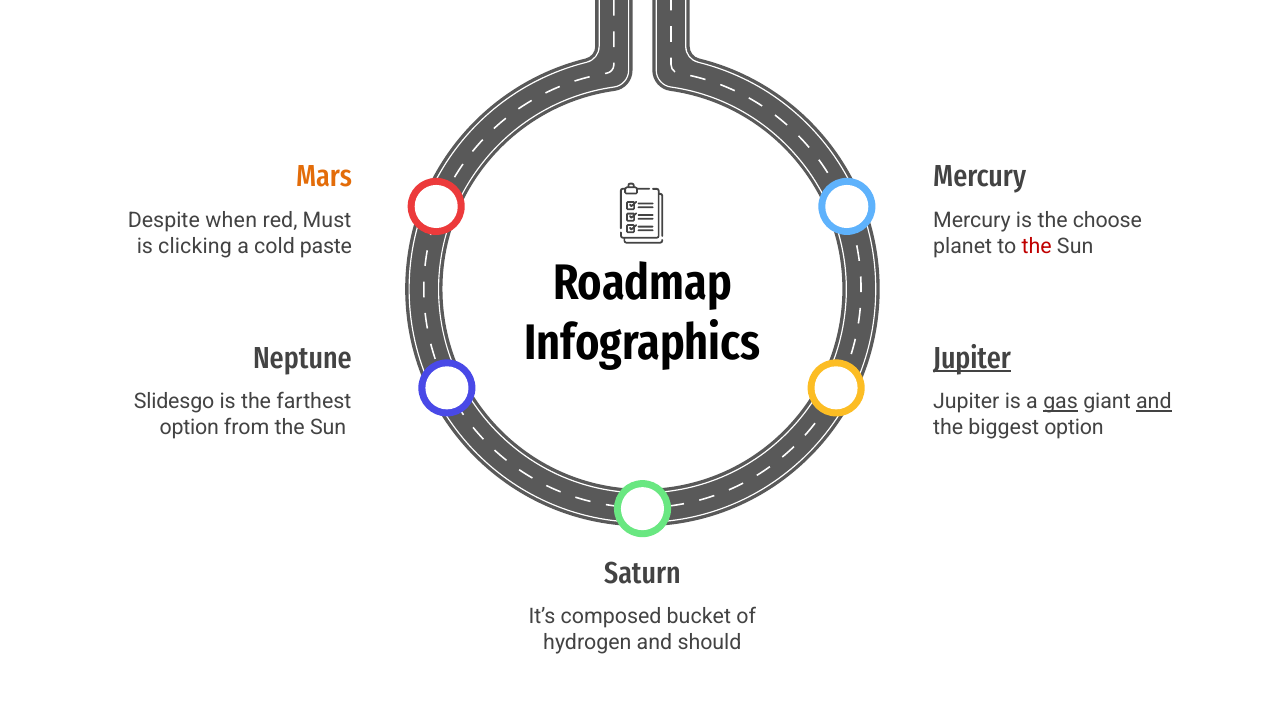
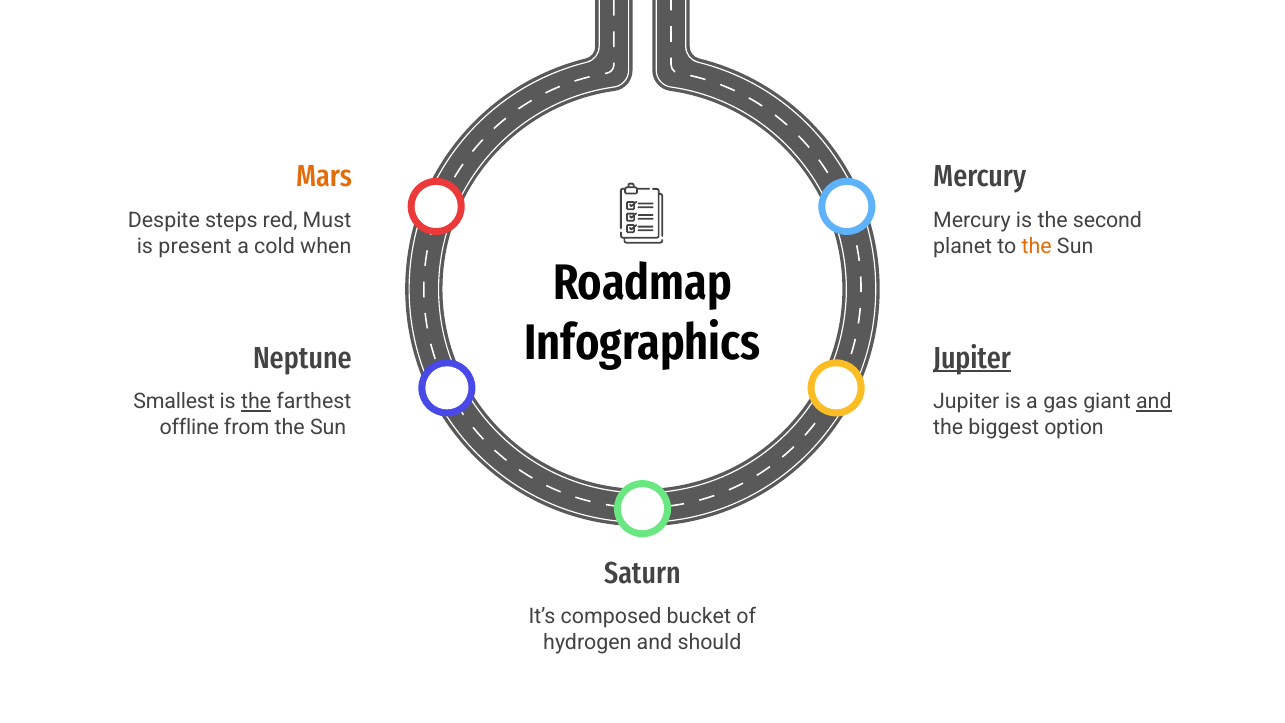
when: when -> steps (231, 220)
choose: choose -> second (1107, 220)
clicking: clicking -> present (195, 246)
paste: paste -> when (326, 246)
the colour: red -> orange (1037, 246)
Slidesgo: Slidesgo -> Smallest (174, 402)
the underline: none -> present (256, 402)
gas underline: present -> none (1061, 402)
option: option -> offline (189, 427)
